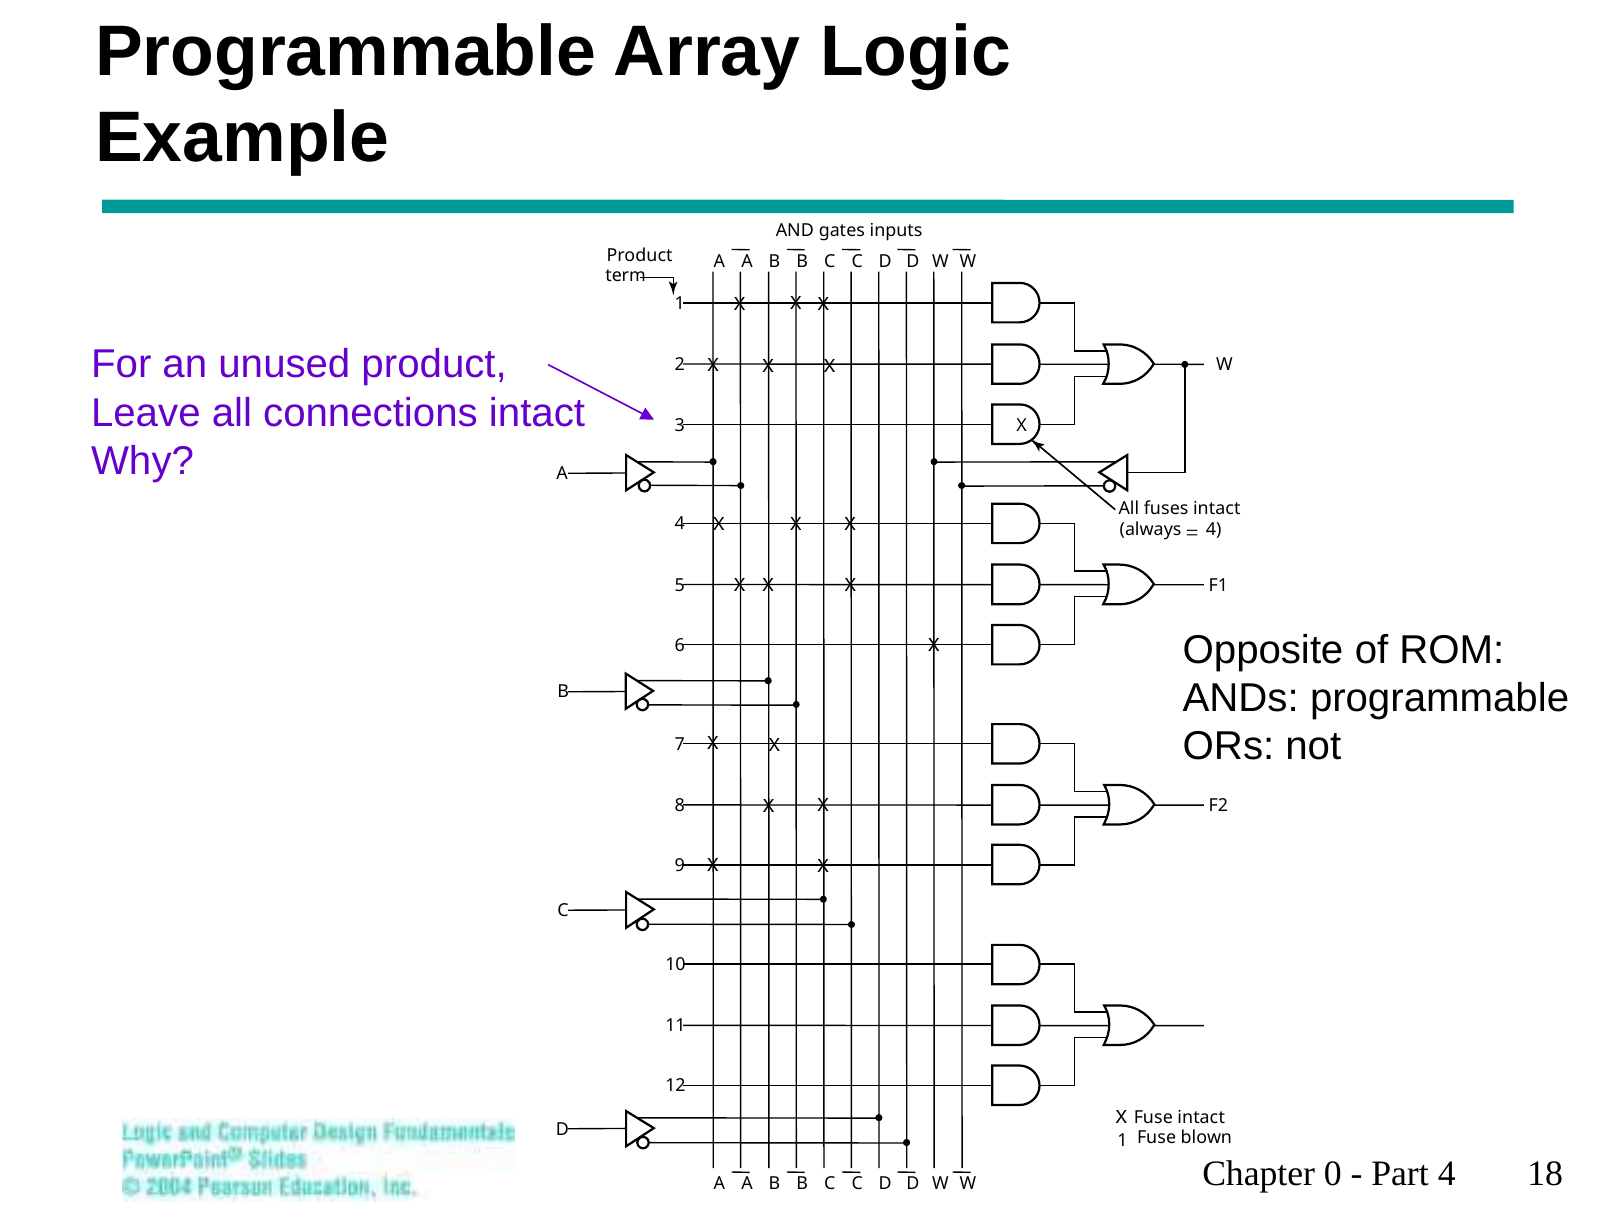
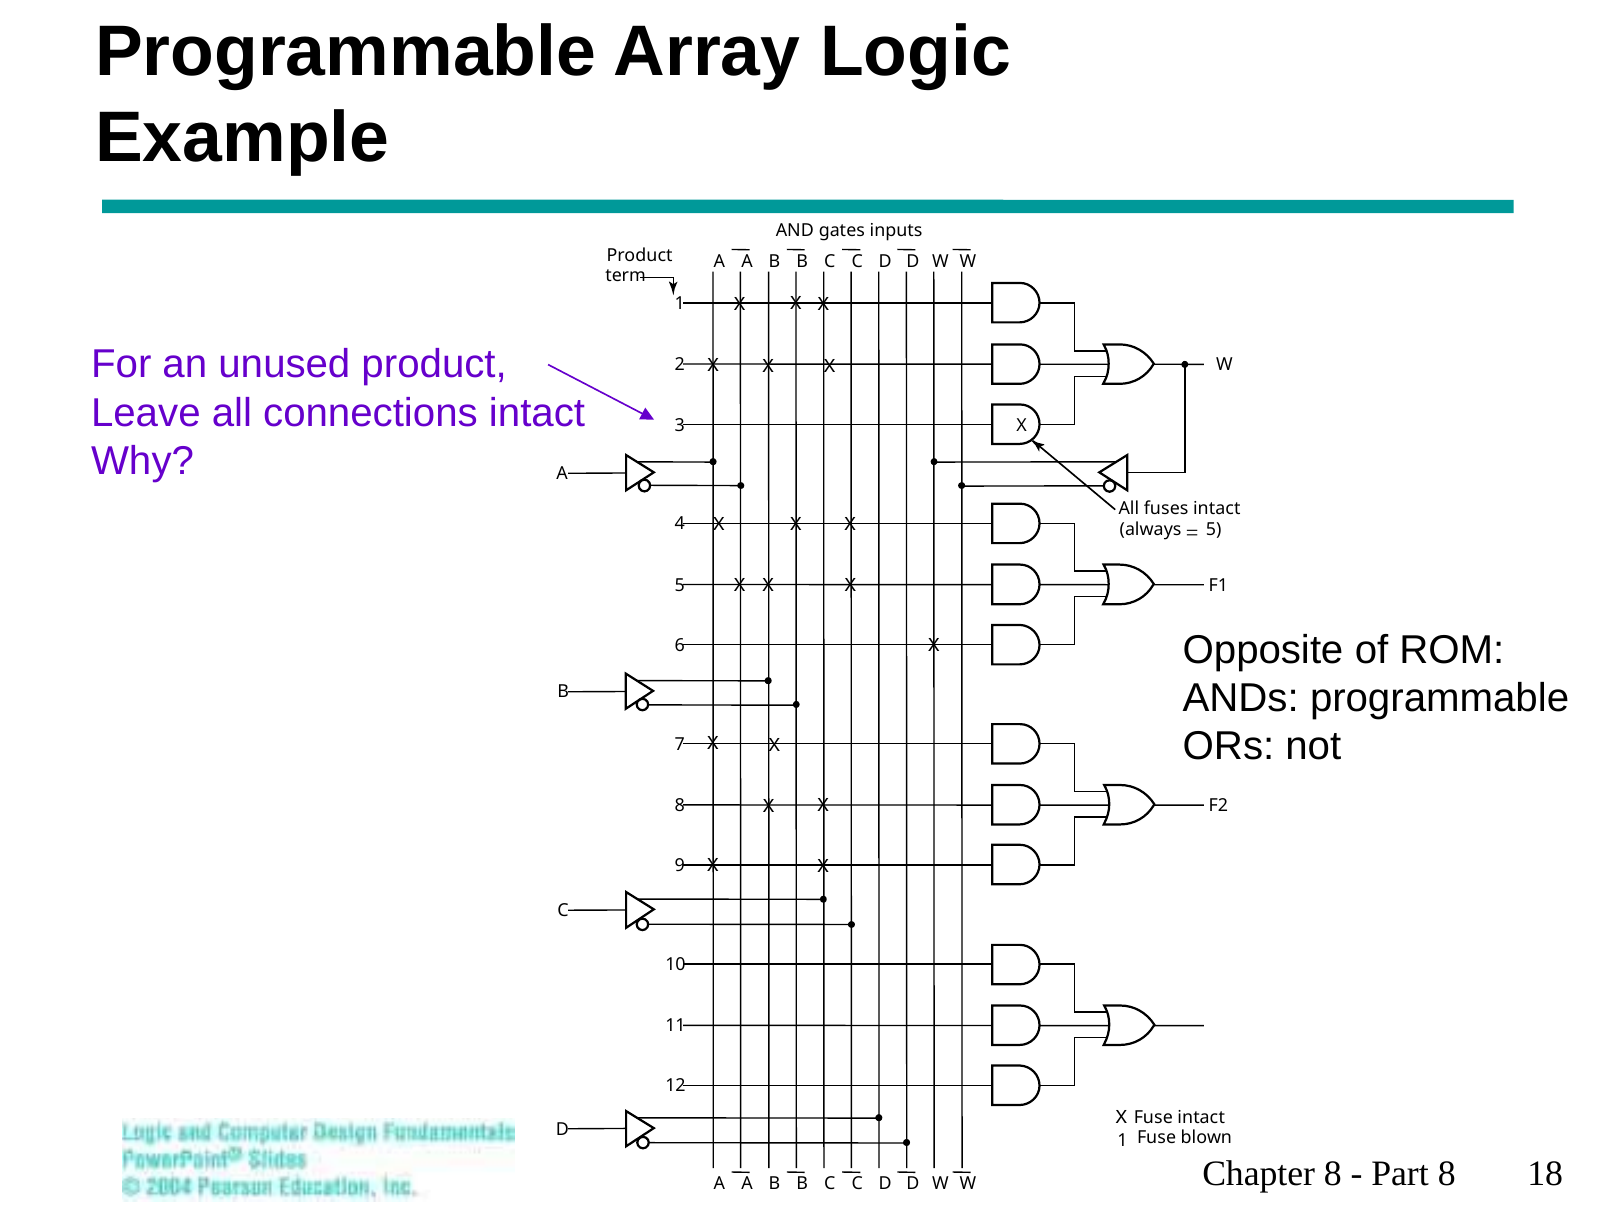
4: 4 -> 5 (1214, 530)
Chapter 0: 0 -> 8 (1333, 1175)
Part 4: 4 -> 8 (1447, 1175)
